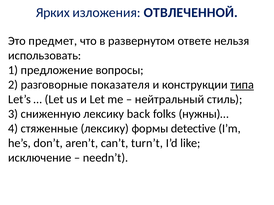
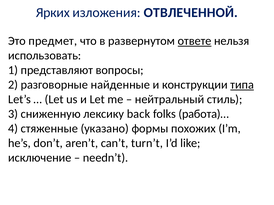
ответе underline: none -> present (195, 41)
предложение: предложение -> представляют (57, 70)
показателя: показателя -> найденные (120, 85)
нужны)…: нужны)… -> работа)… (204, 114)
стяженные лексику: лексику -> указано (105, 129)
detective: detective -> похожих (193, 129)
